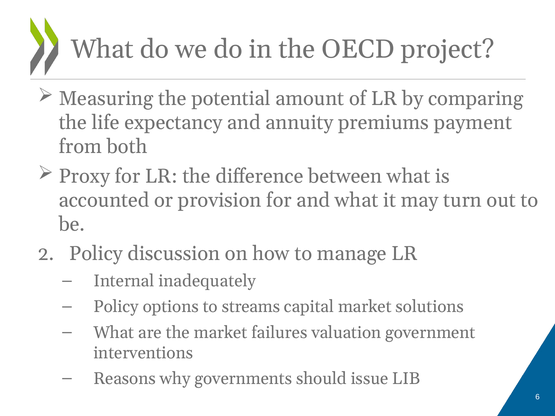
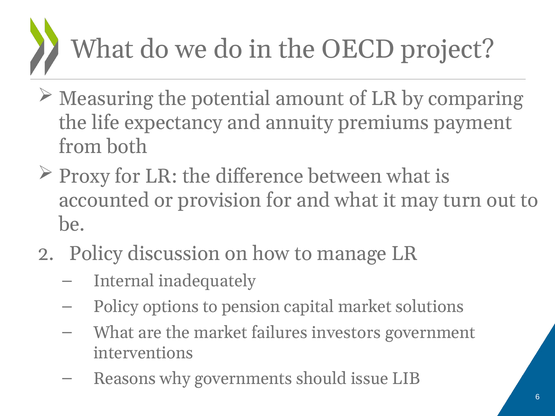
streams: streams -> pension (251, 307)
valuation: valuation -> investors (346, 333)
